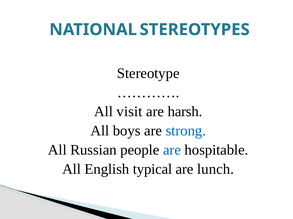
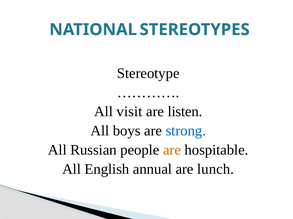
harsh: harsh -> listen (185, 112)
are colour: blue -> orange (172, 150)
typical: typical -> annual (152, 170)
